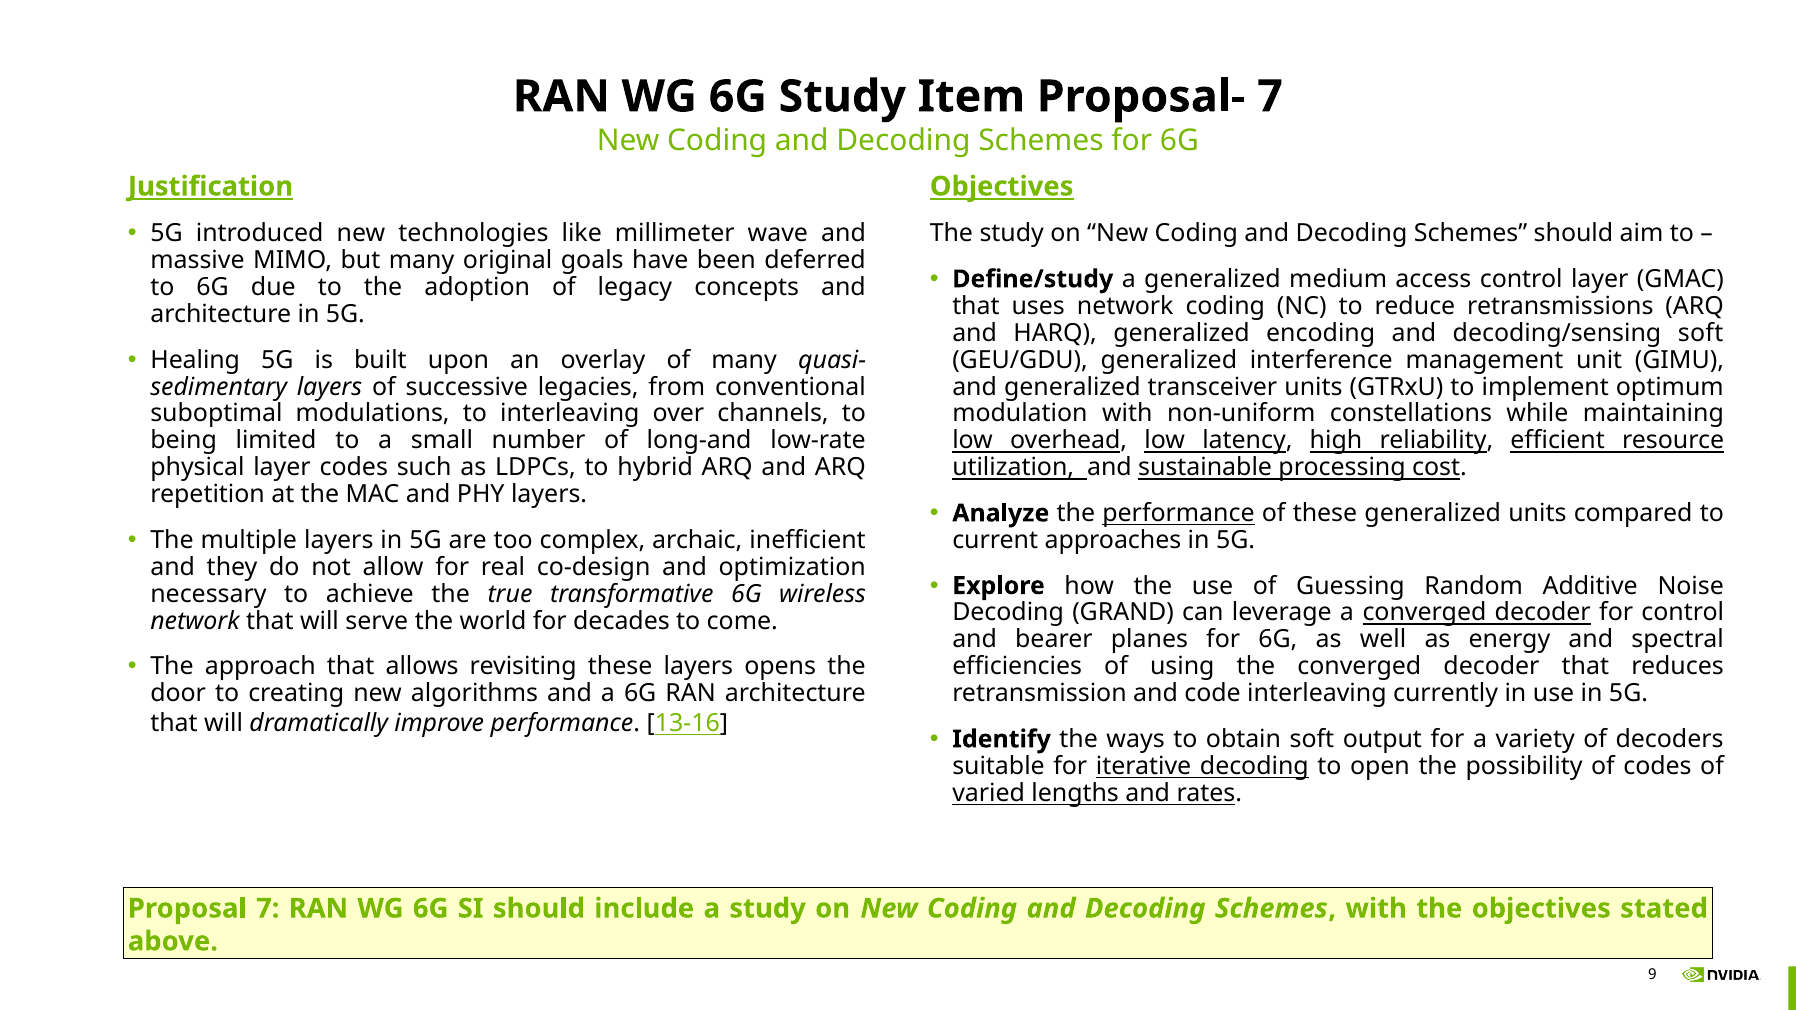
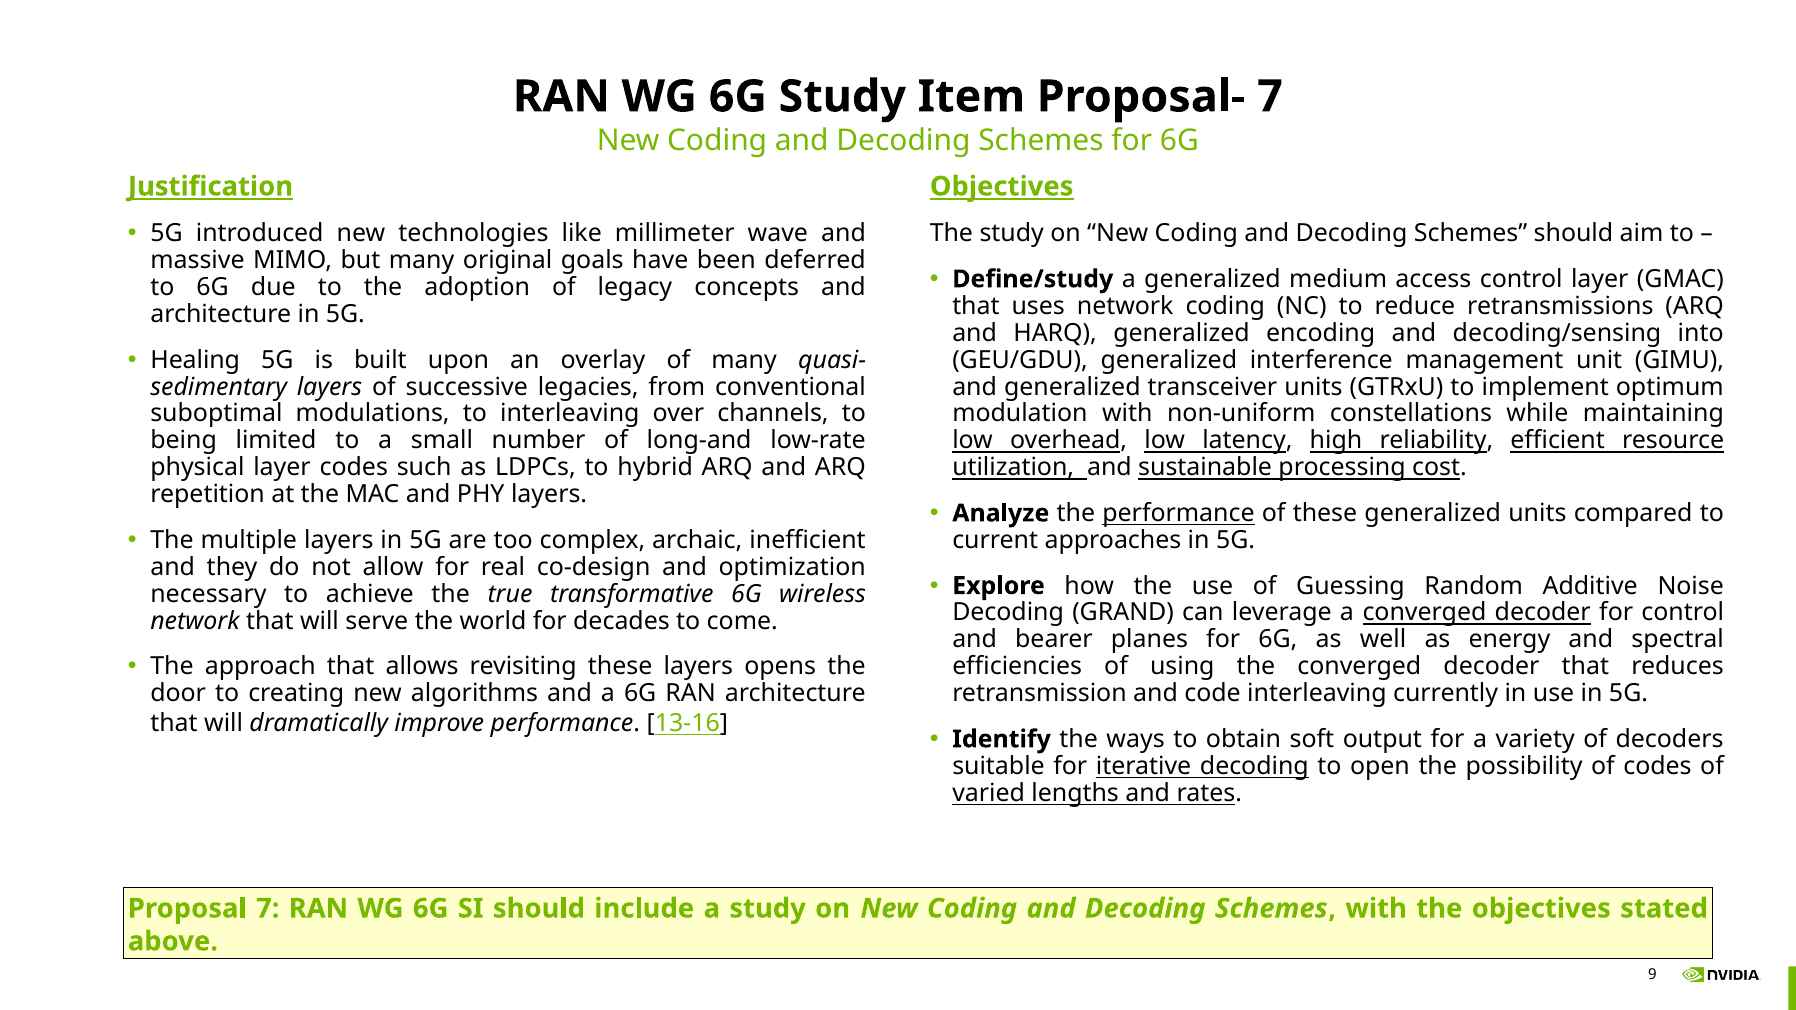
decoding/sensing soft: soft -> into (1701, 333)
